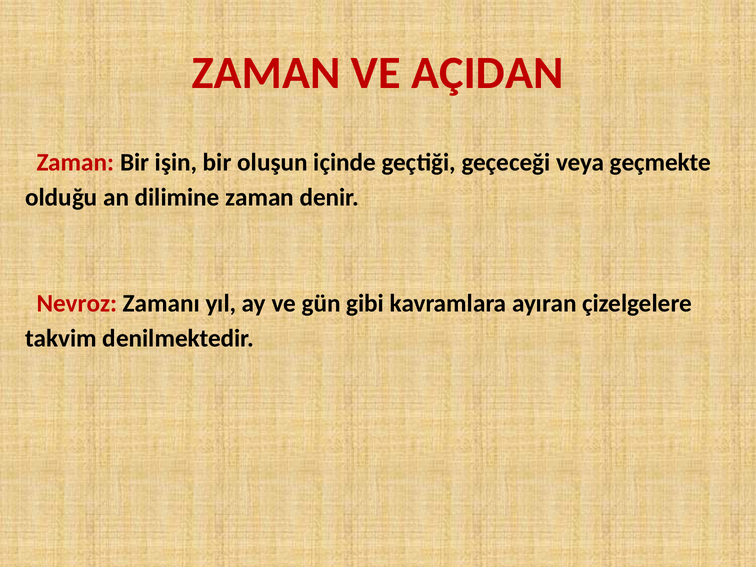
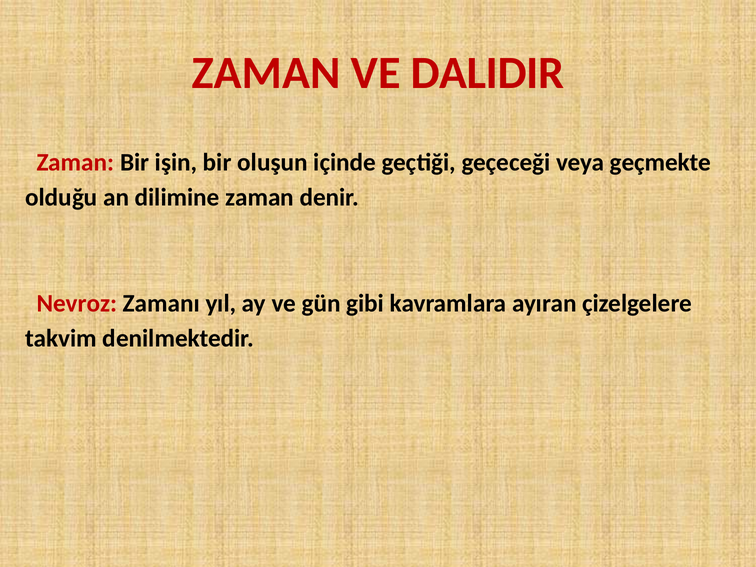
AÇIDAN: AÇIDAN -> DALIDIR (488, 73)
